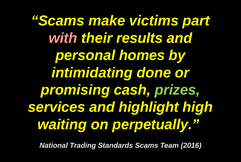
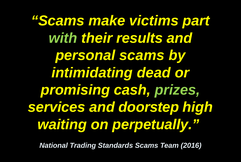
with colour: pink -> light green (63, 38)
personal homes: homes -> scams (142, 55)
done: done -> dead (154, 73)
highlight: highlight -> doorstep (149, 107)
